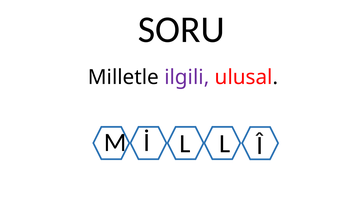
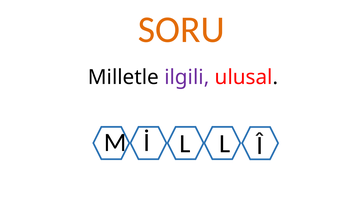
SORU colour: black -> orange (181, 30)
